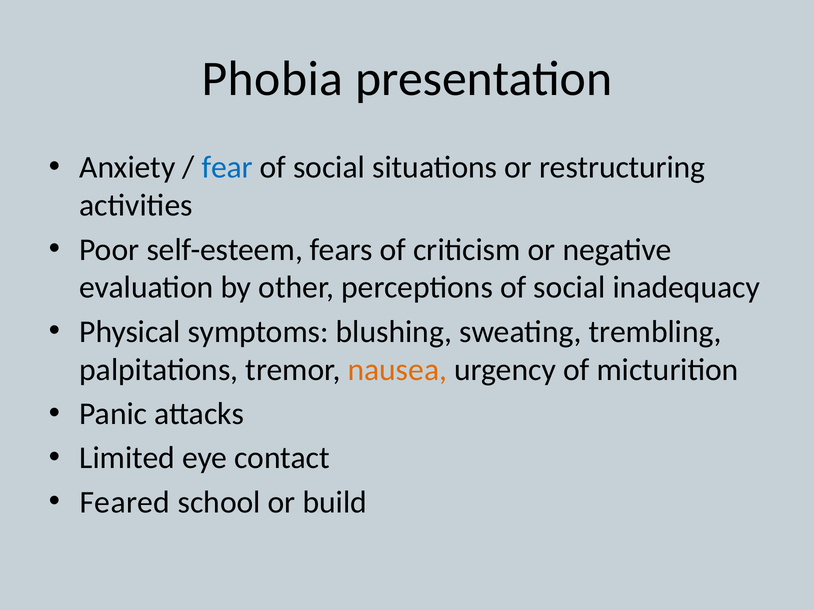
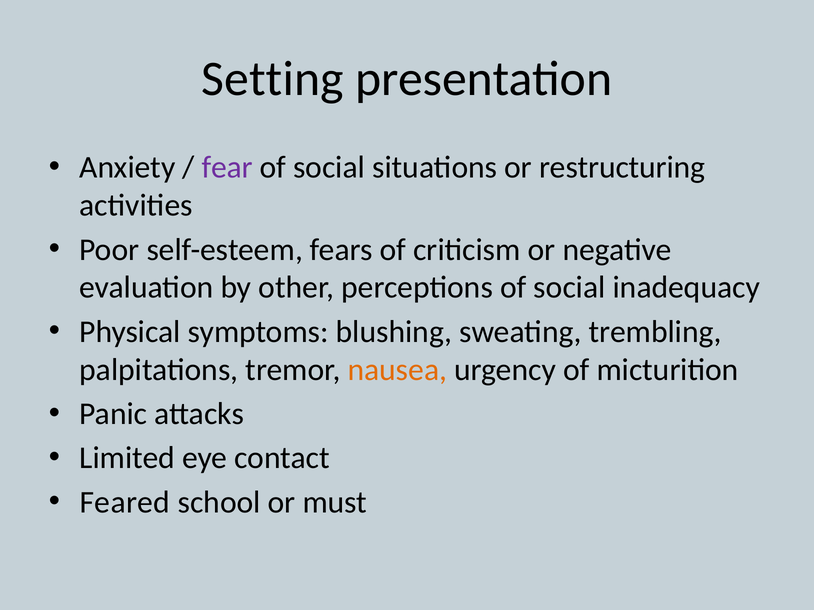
Phobia: Phobia -> Setting (273, 79)
fear colour: blue -> purple (227, 168)
build: build -> must (335, 503)
